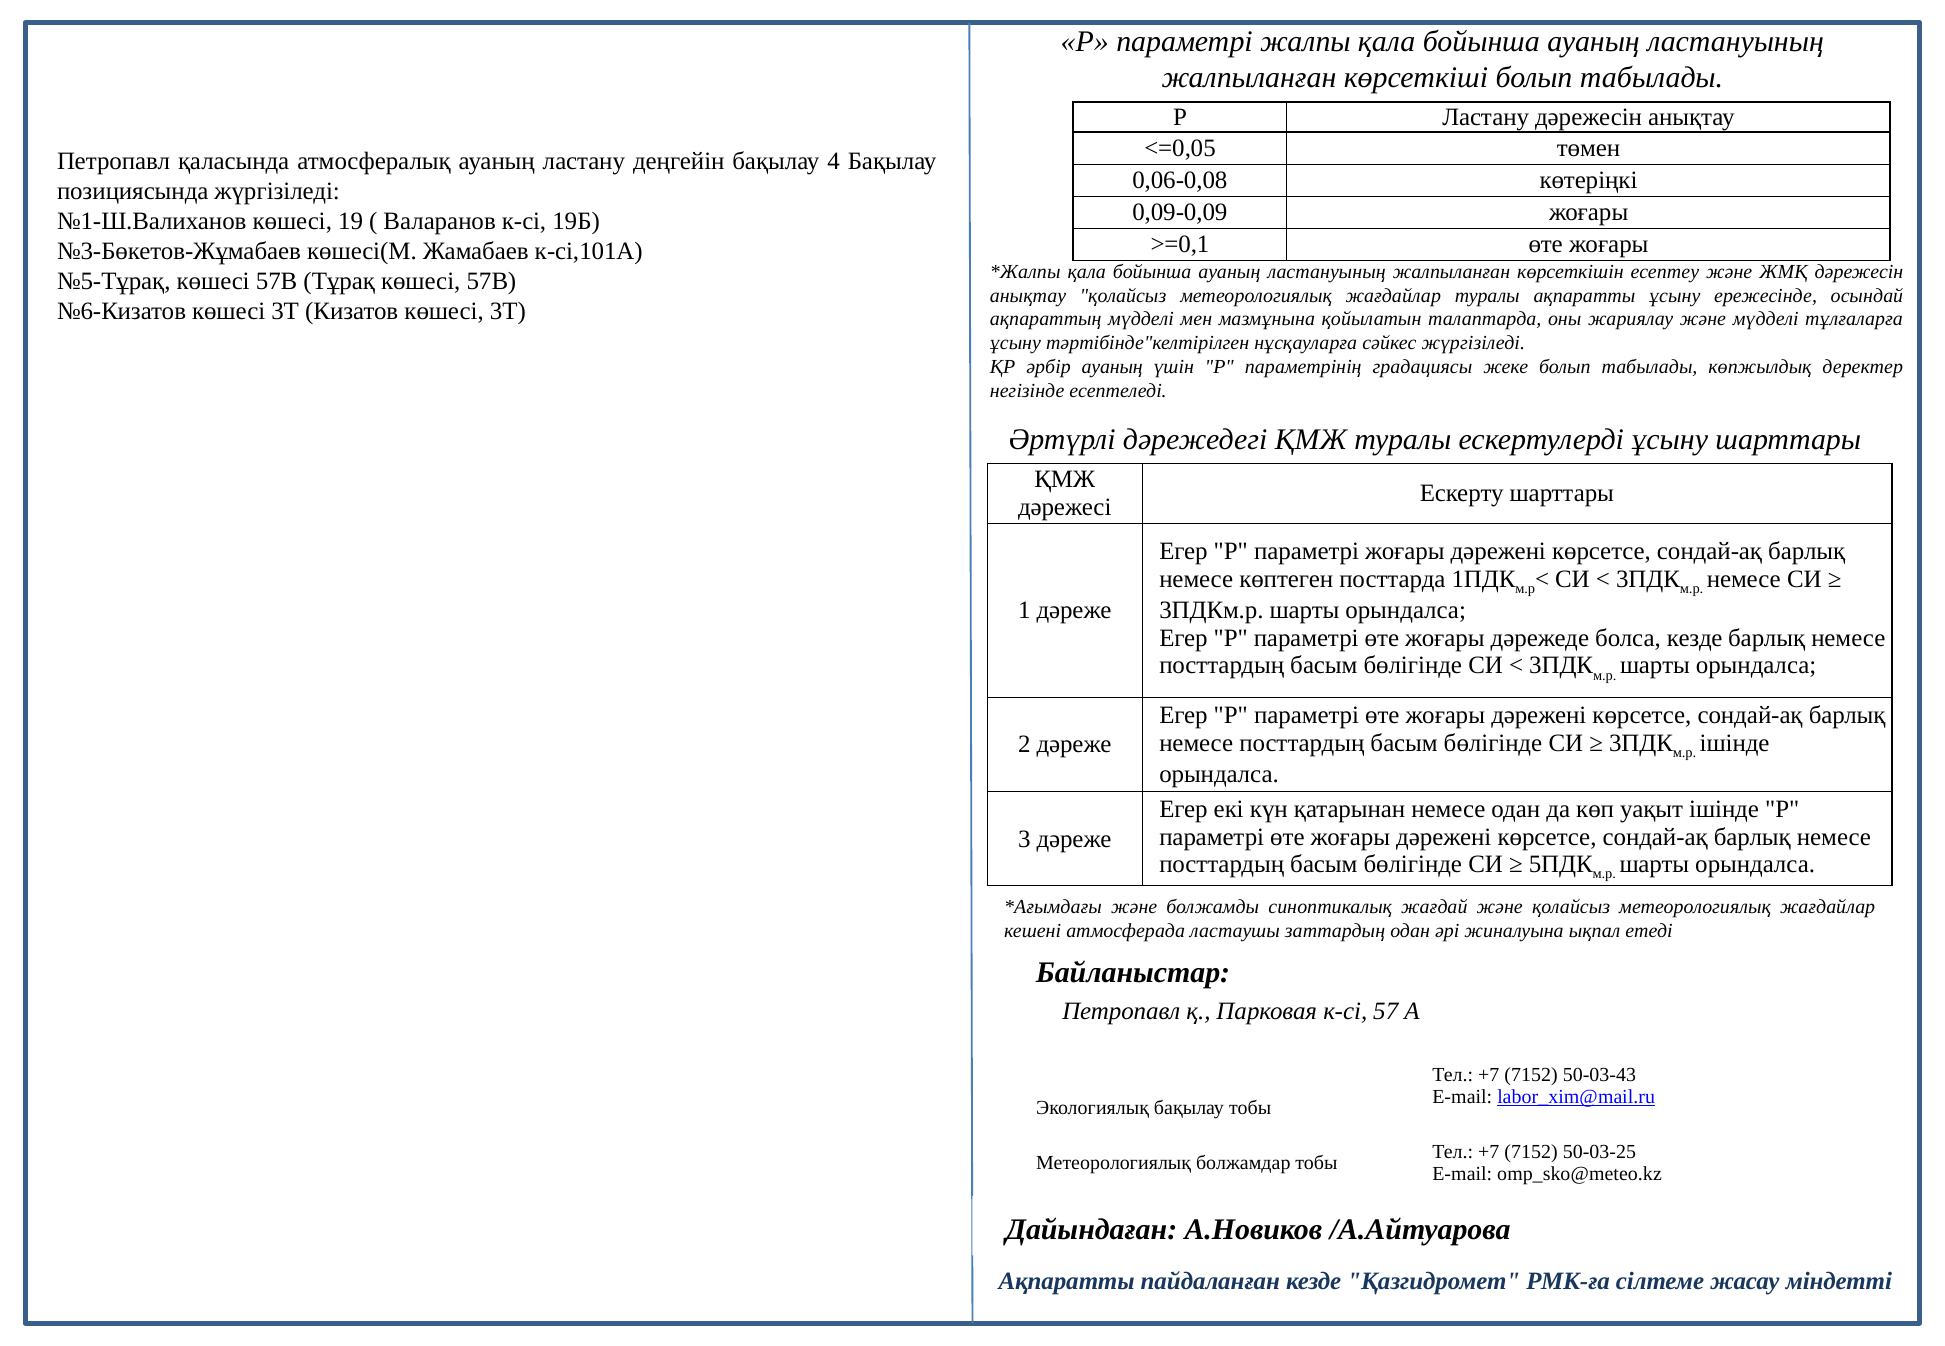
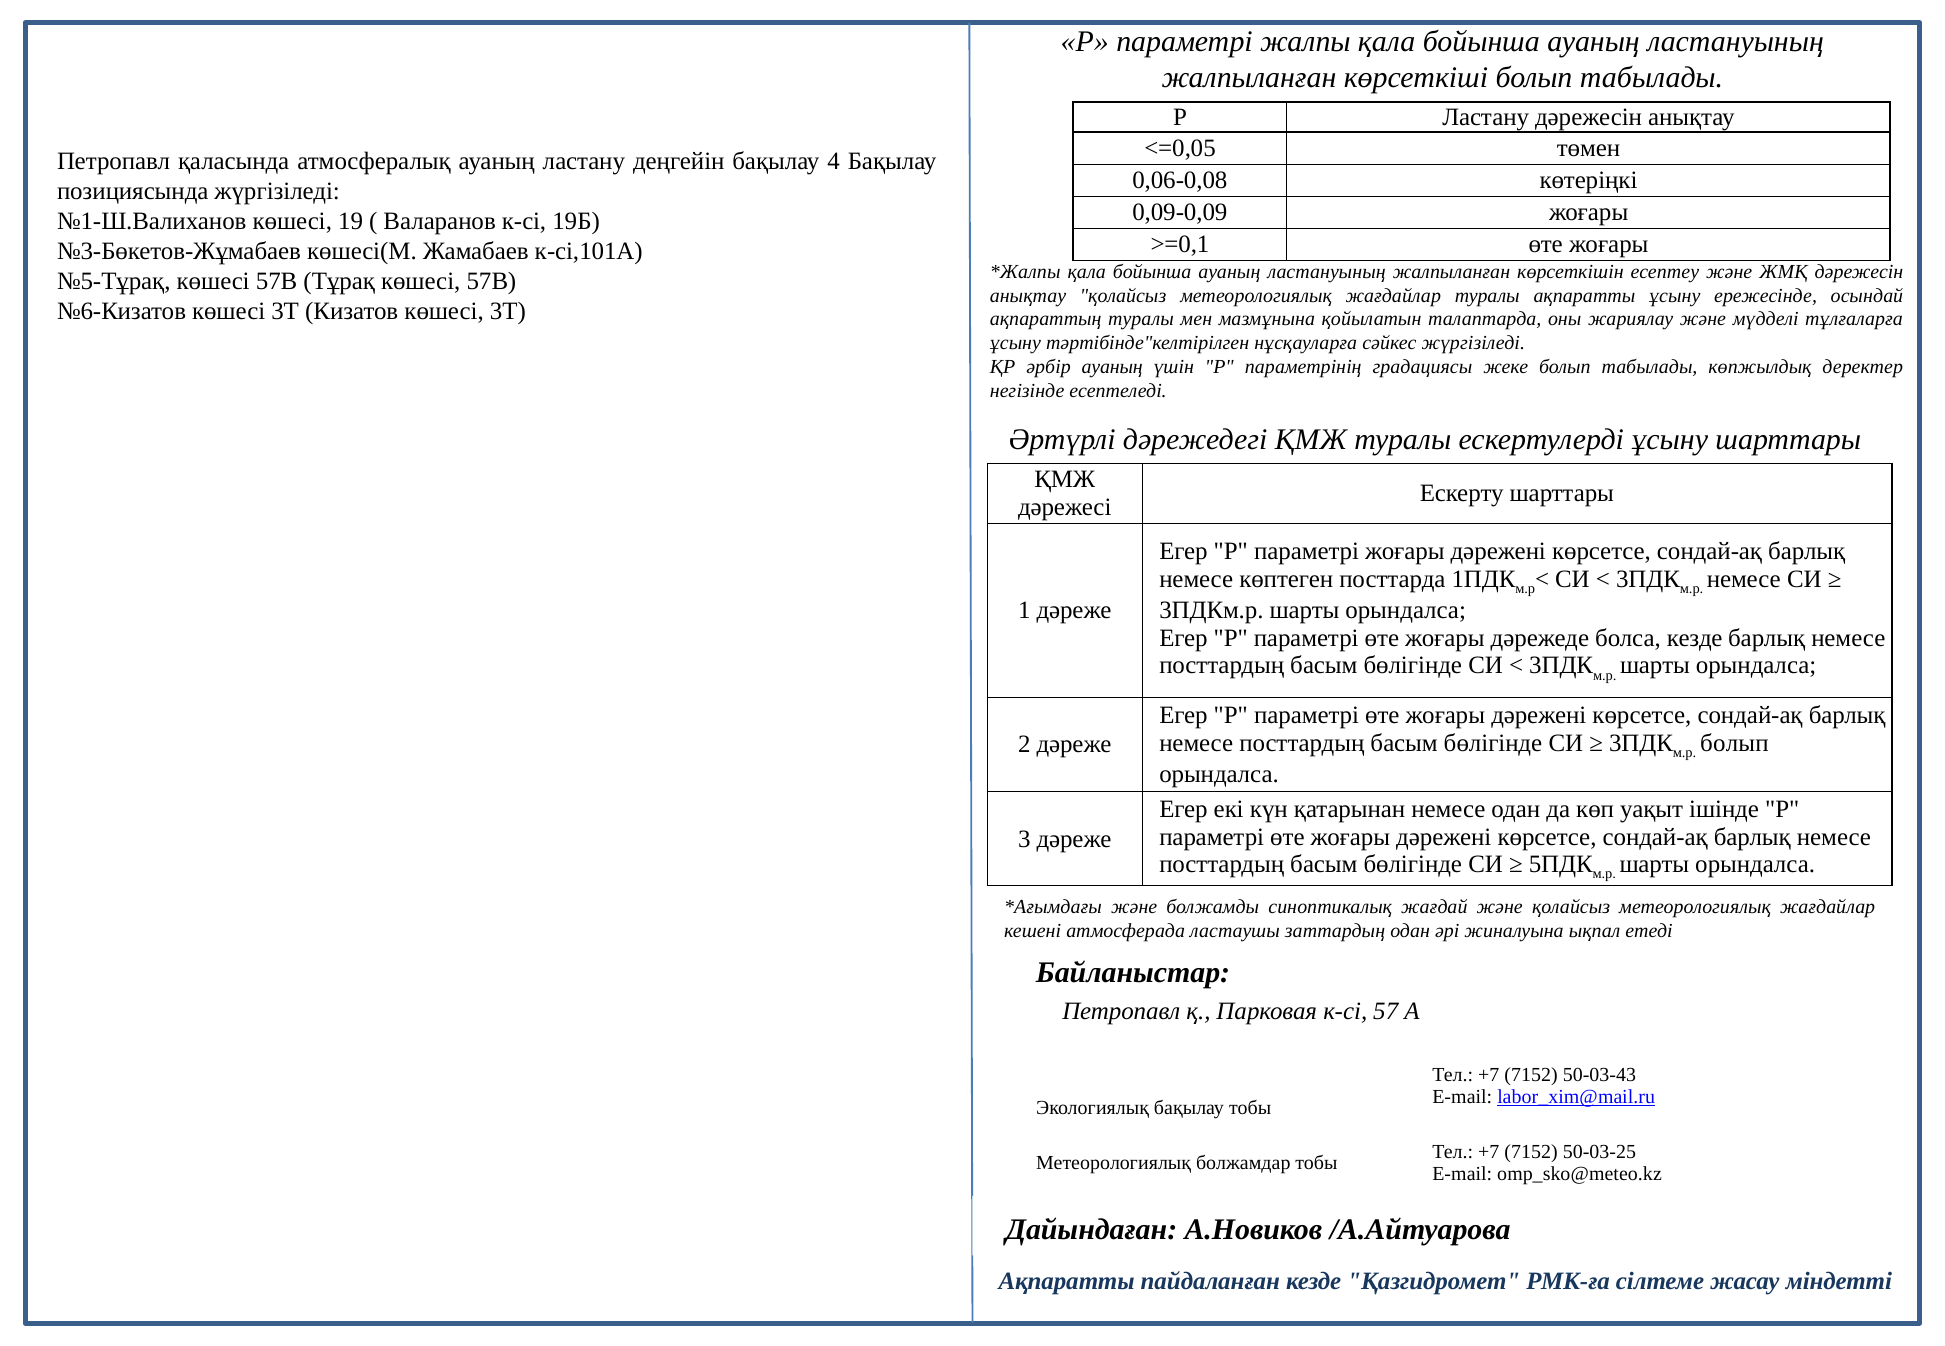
ақпараттың мүдделі: мүдделі -> туралы (1141, 319)
ішінде: ішінде -> болып (1734, 743)
